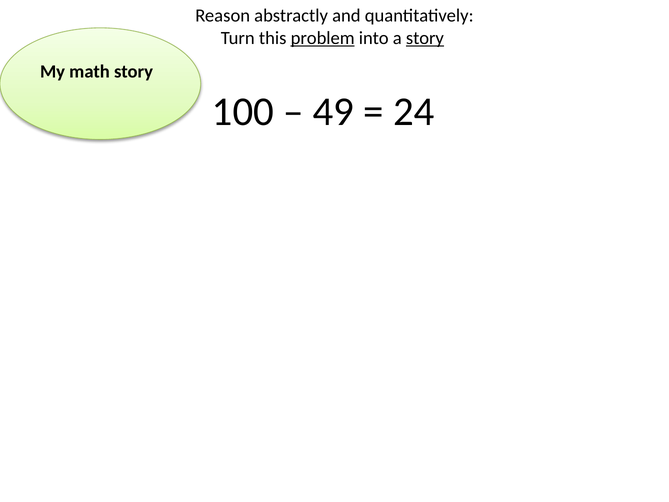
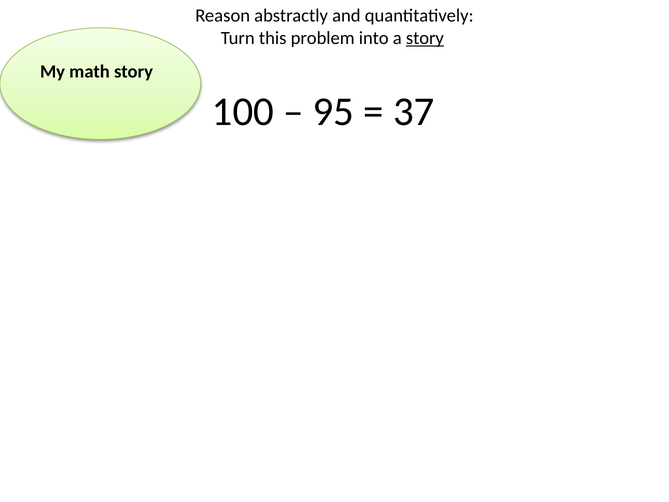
problem underline: present -> none (323, 38)
49: 49 -> 95 (333, 112)
24: 24 -> 37 (414, 112)
